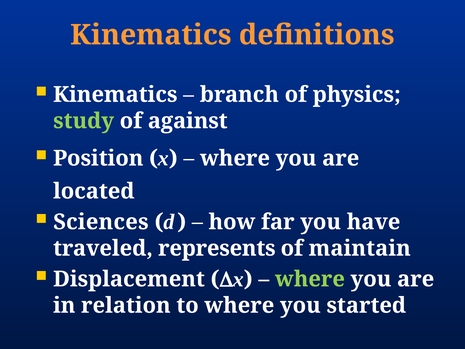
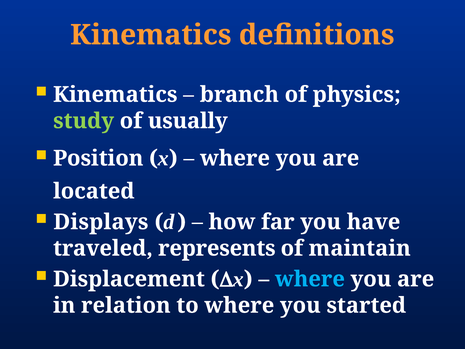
against: against -> usually (188, 121)
Sciences: Sciences -> Displays (101, 222)
where colour: light green -> light blue (310, 279)
